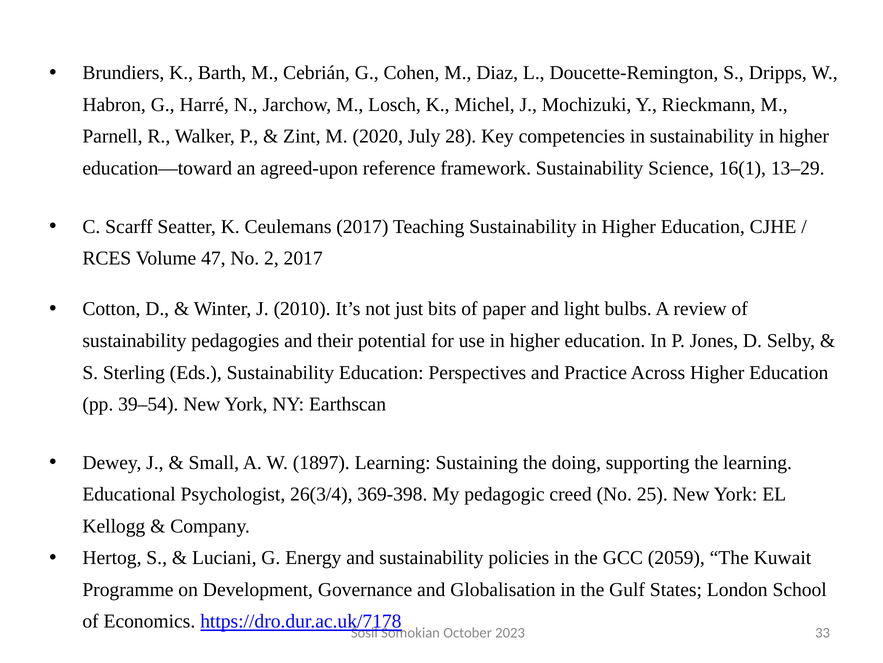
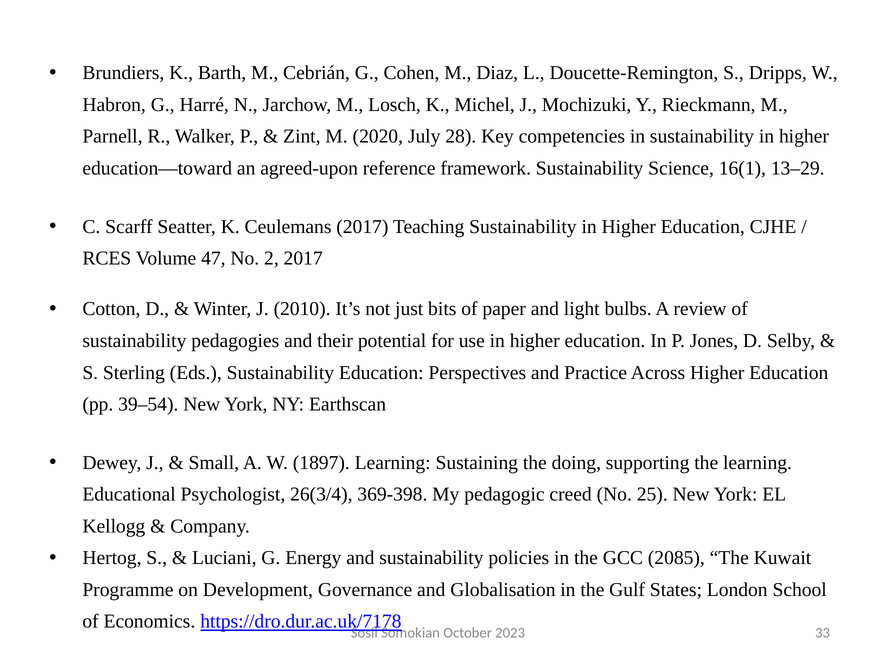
2059: 2059 -> 2085 (676, 557)
